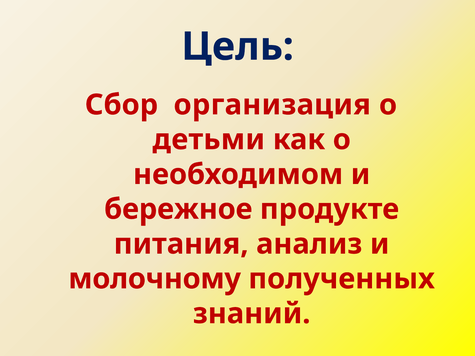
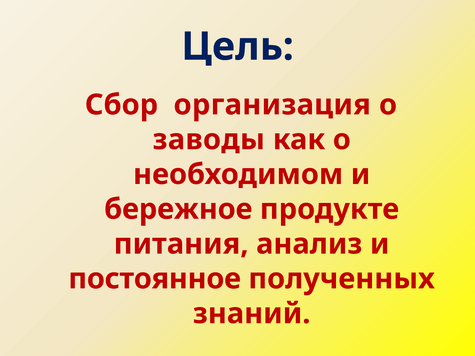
детьми: детьми -> заводы (209, 140)
молочному: молочному -> постоянное (155, 279)
